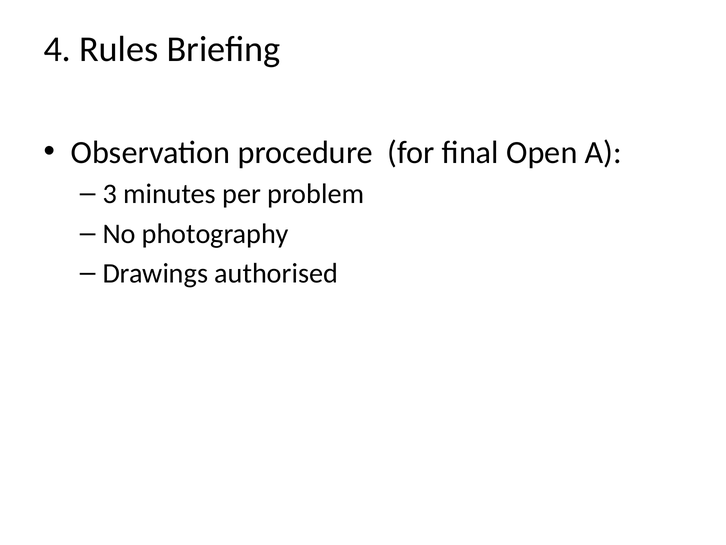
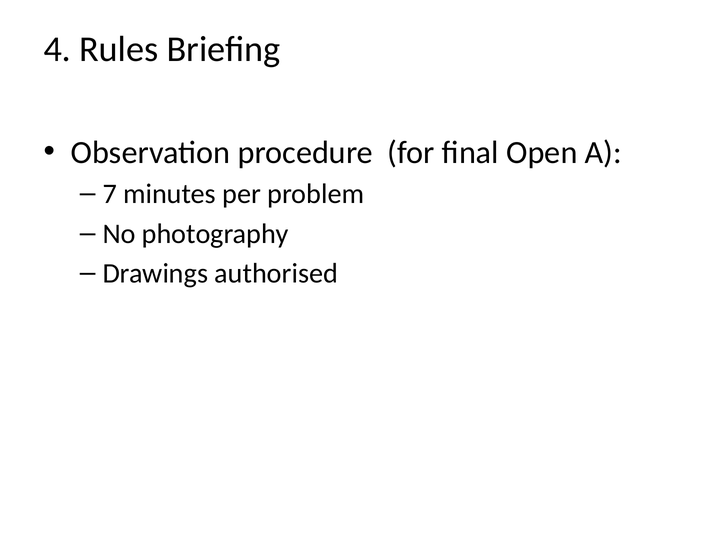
3: 3 -> 7 (110, 194)
